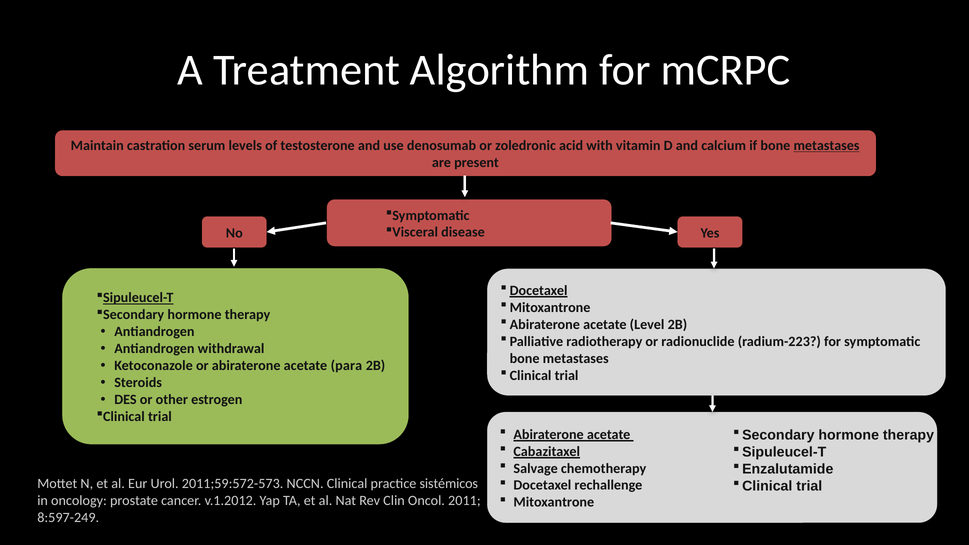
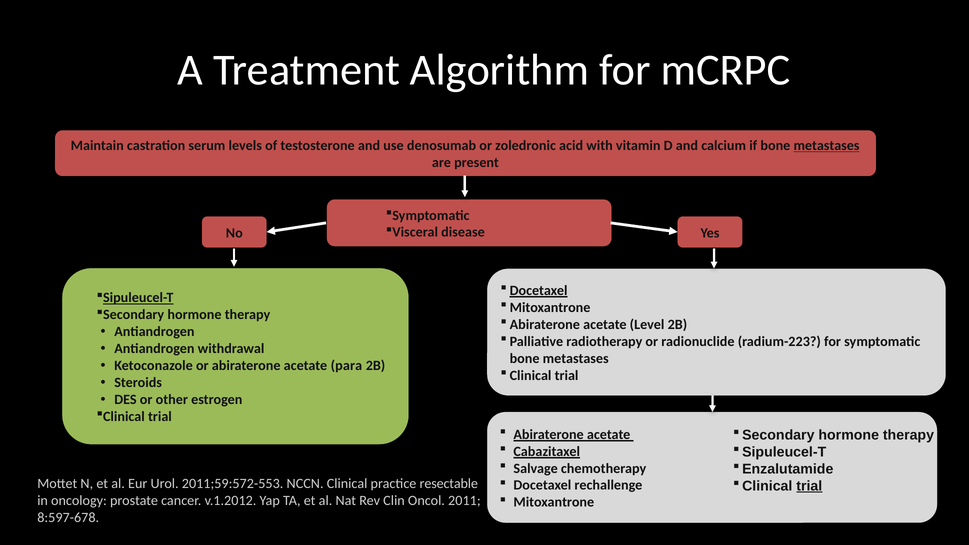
2011;59:572-573: 2011;59:572-573 -> 2011;59:572-553 (233, 484)
sistémicos: sistémicos -> resectable (449, 484)
trial underline: none -> present (809, 486)
8:597-249: 8:597-249 -> 8:597-678 (68, 518)
